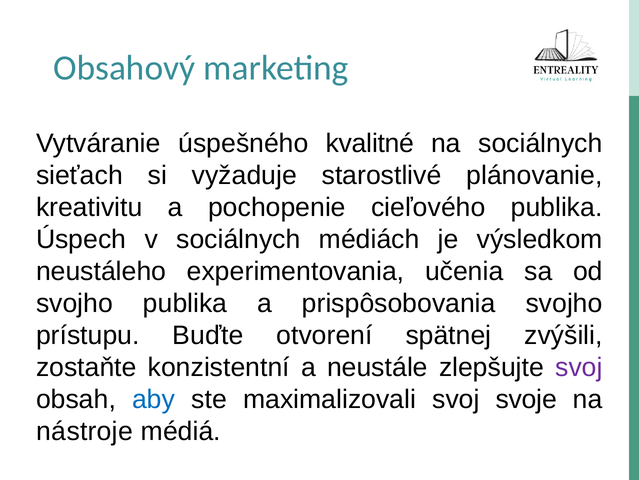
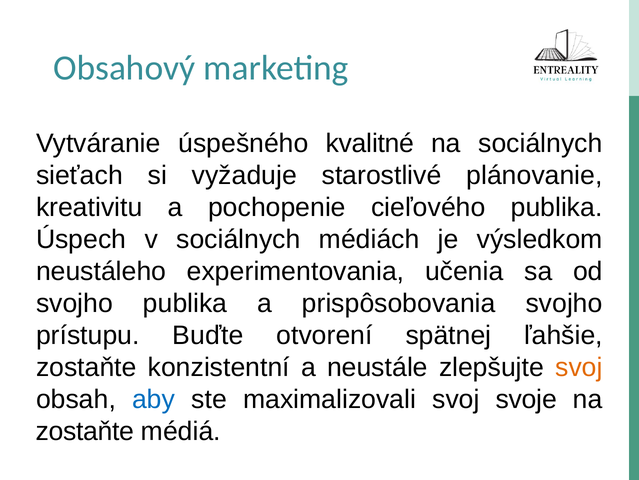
zvýšili: zvýšili -> ľahšie (564, 335)
svoj colour: purple -> orange (579, 367)
nástroje: nástroje -> zostaňte (85, 431)
